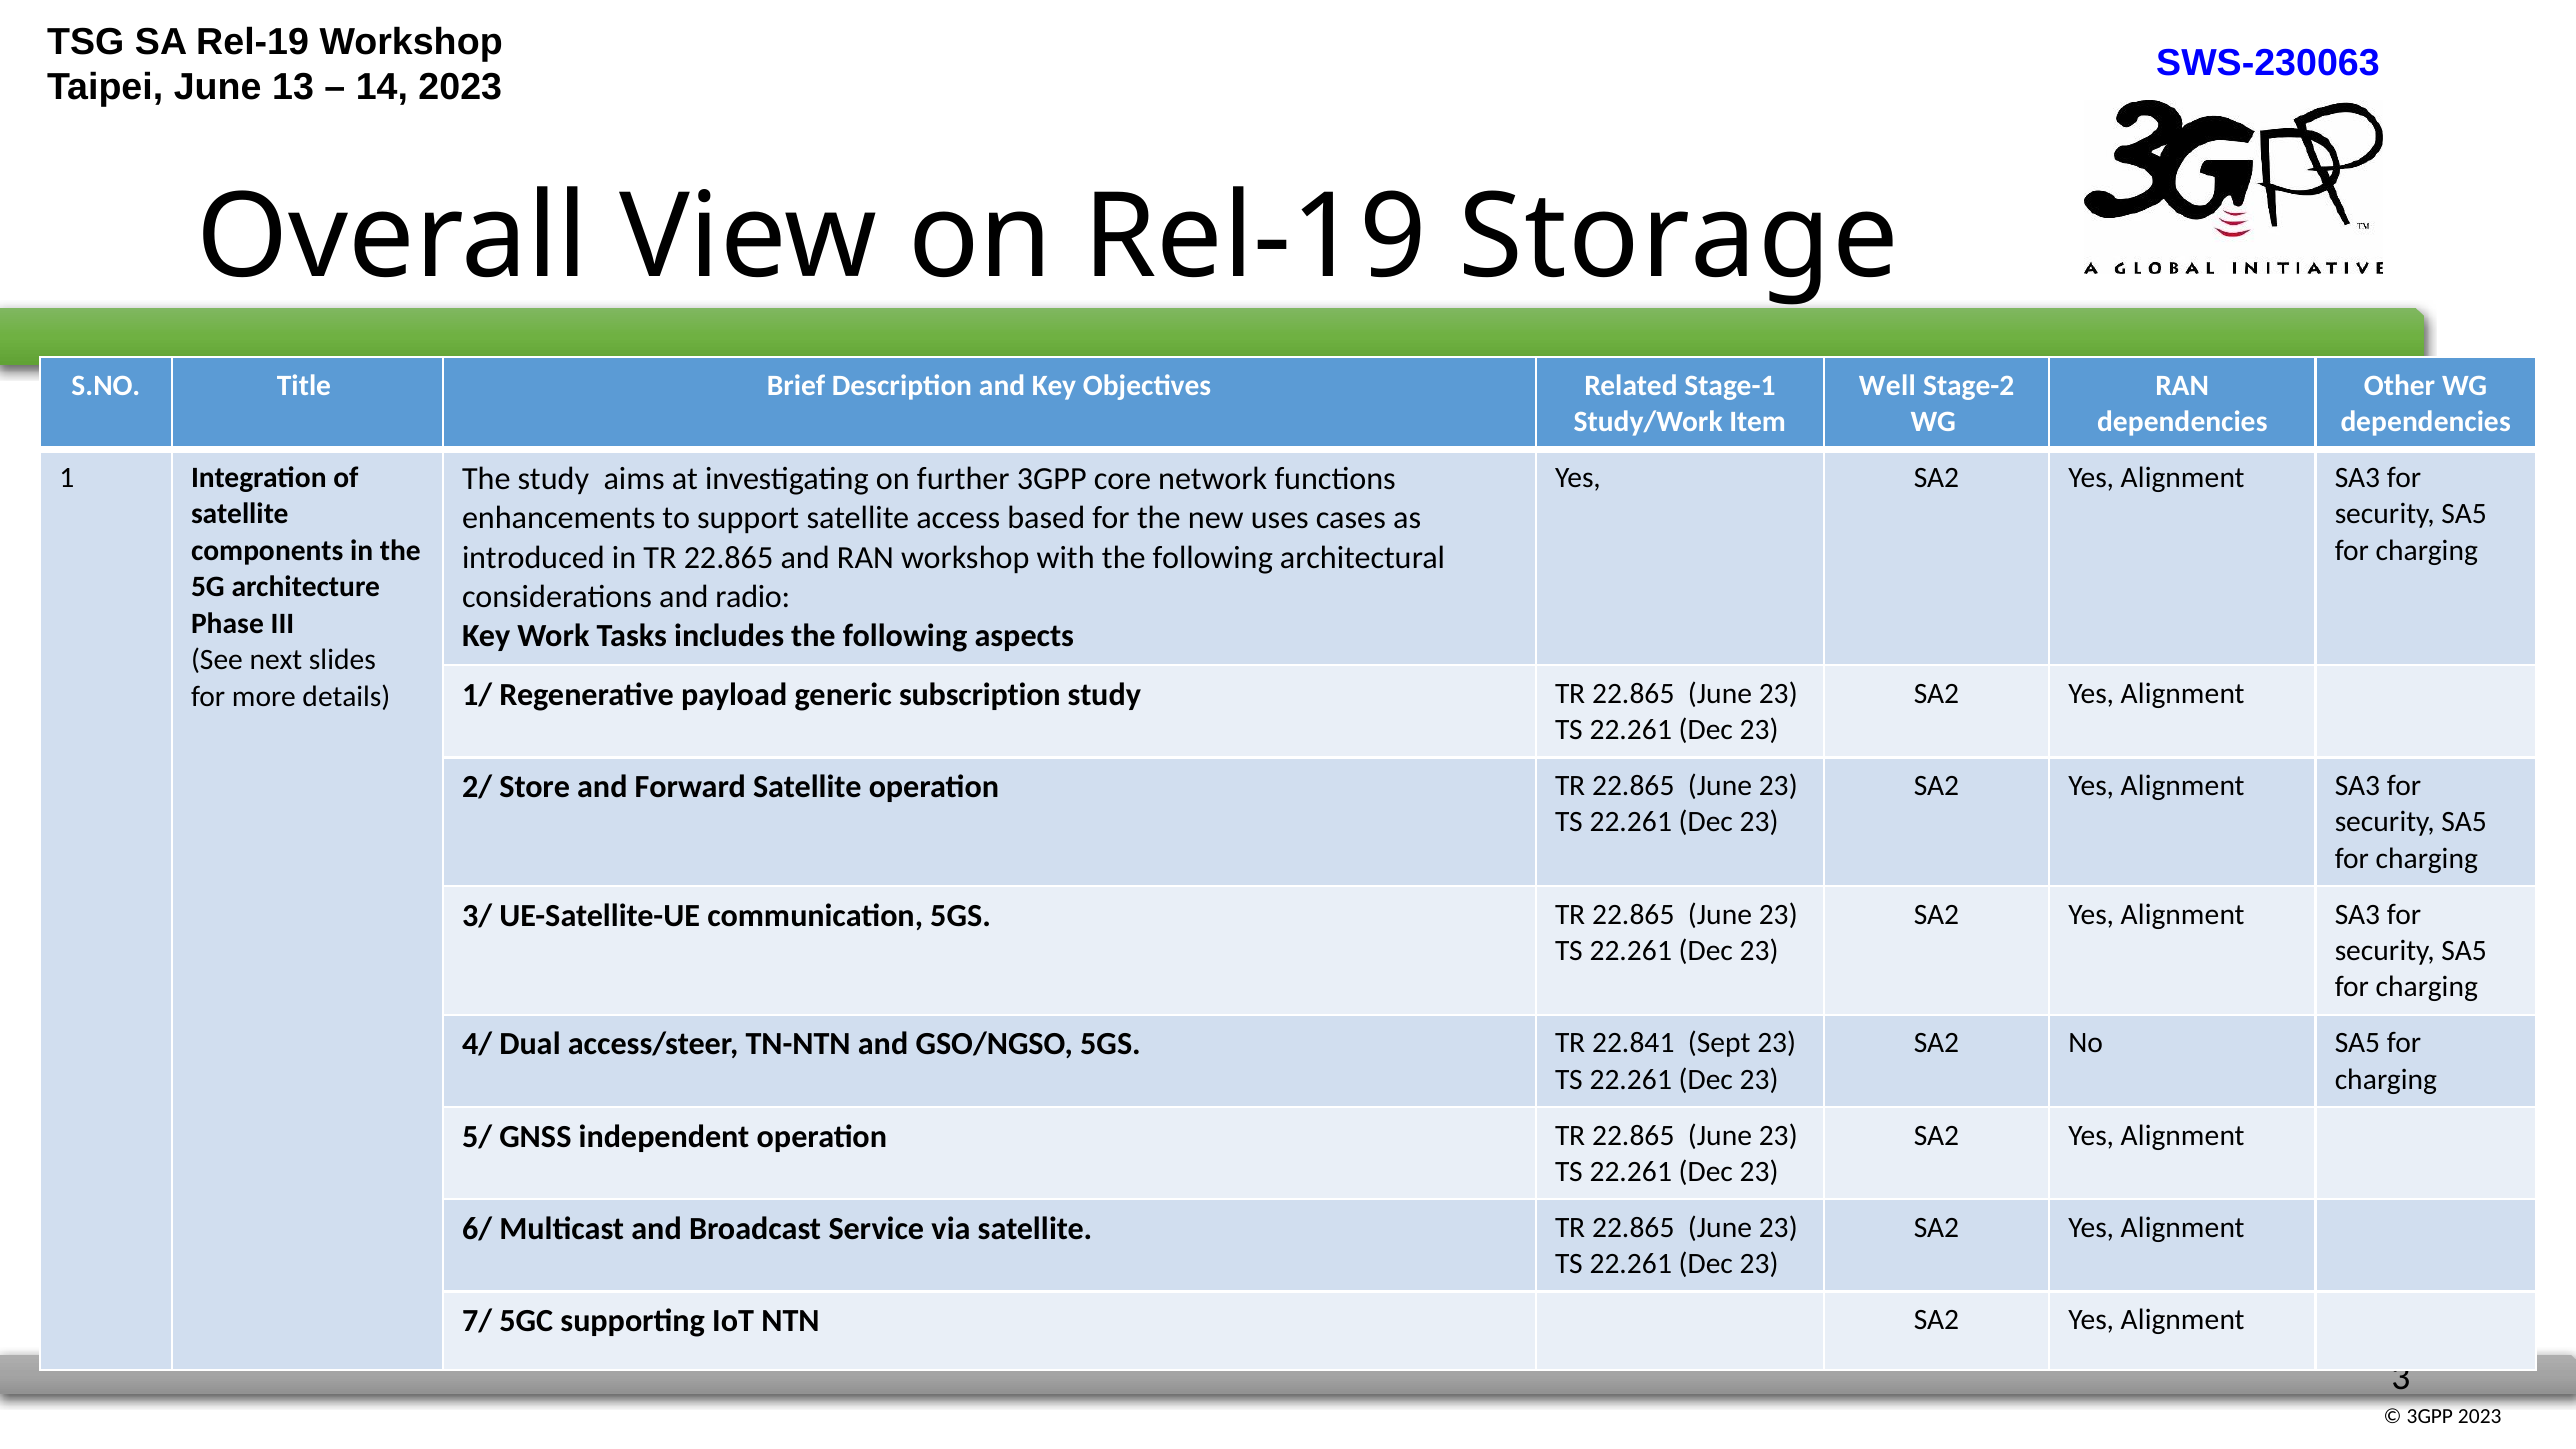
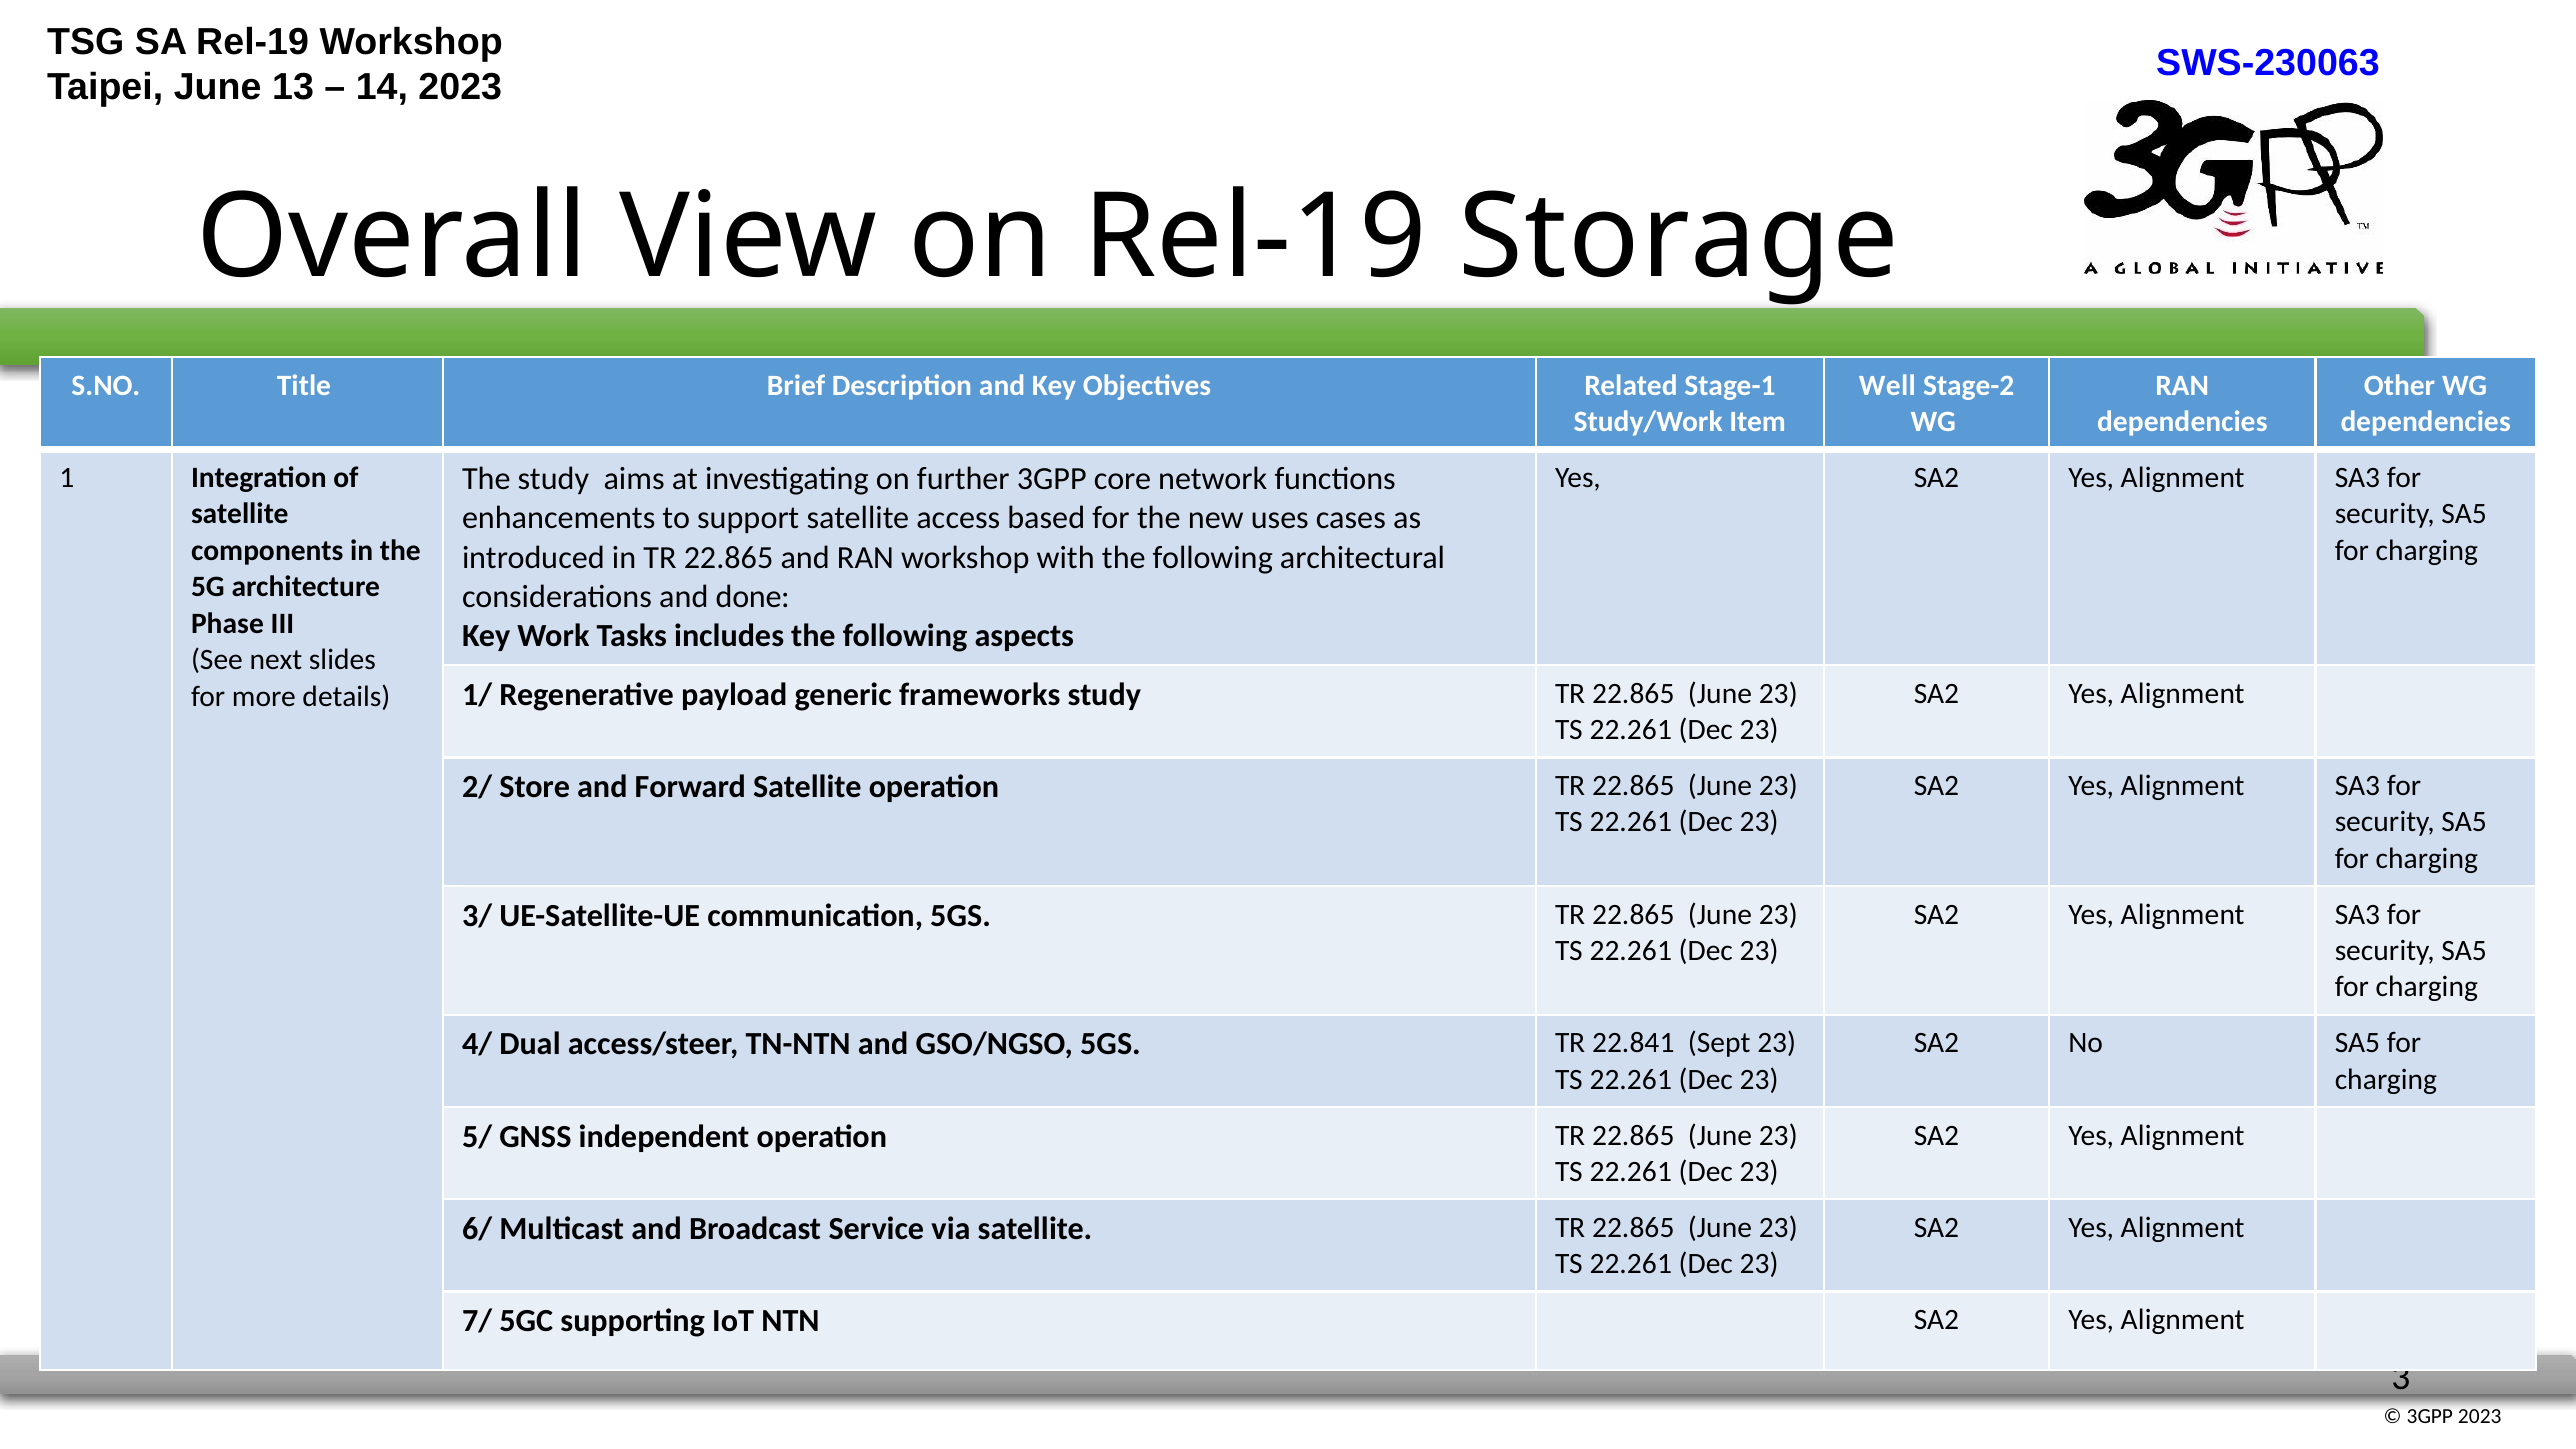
radio: radio -> done (753, 597)
subscription: subscription -> frameworks (980, 695)
